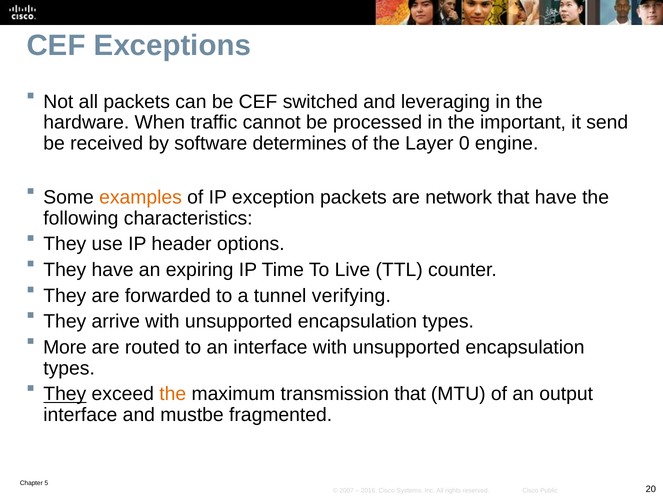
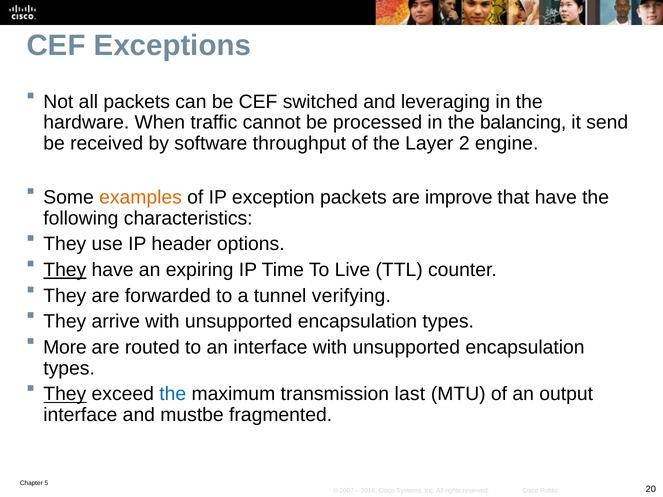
important: important -> balancing (523, 123)
determines: determines -> throughput (299, 143)
0: 0 -> 2 (464, 143)
network: network -> improve (459, 198)
They underline: none -> present (65, 270)
the colour: orange -> blue (173, 394)
transmission that: that -> last (410, 394)
